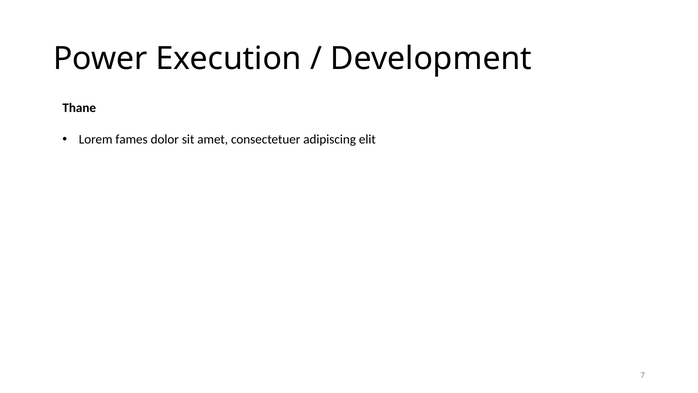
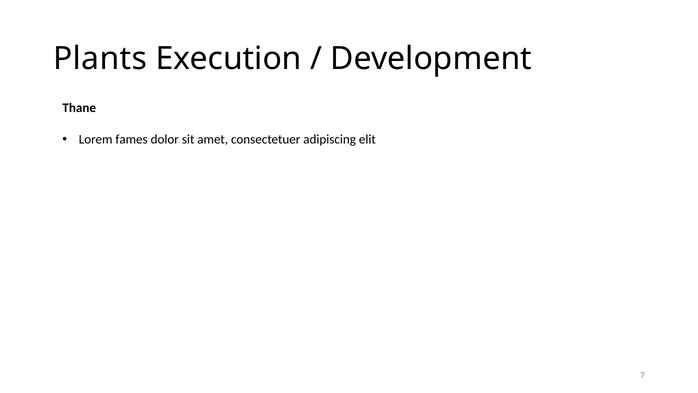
Power: Power -> Plants (100, 59)
